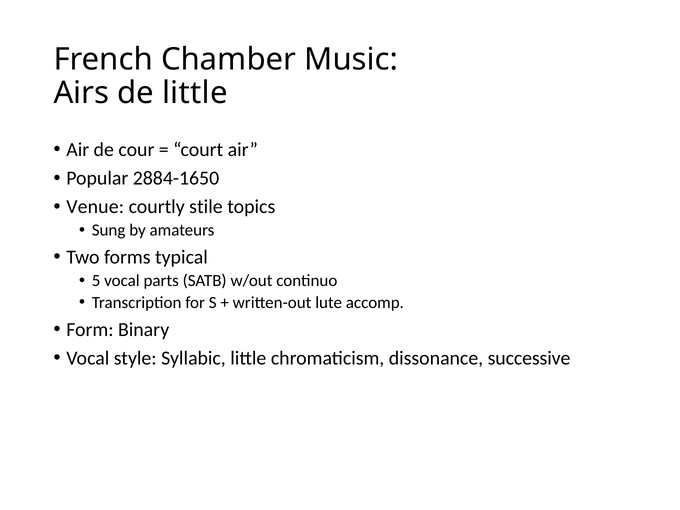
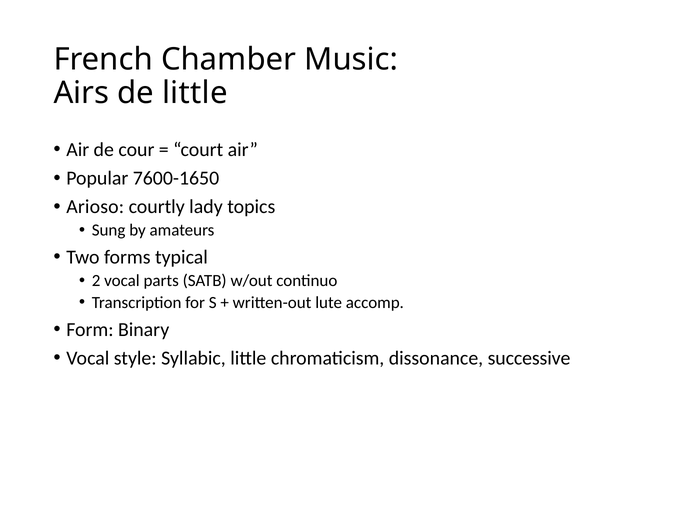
2884-1650: 2884-1650 -> 7600-1650 (176, 178)
Venue: Venue -> Arioso (95, 207)
stile: stile -> lady (206, 207)
5: 5 -> 2 (96, 281)
